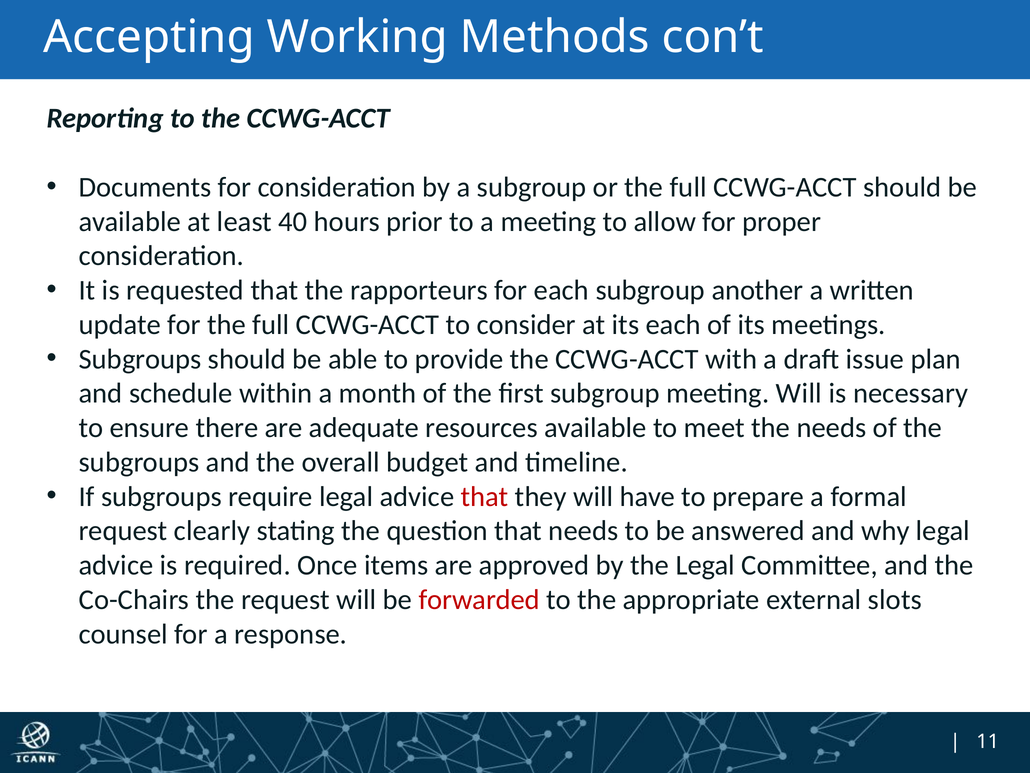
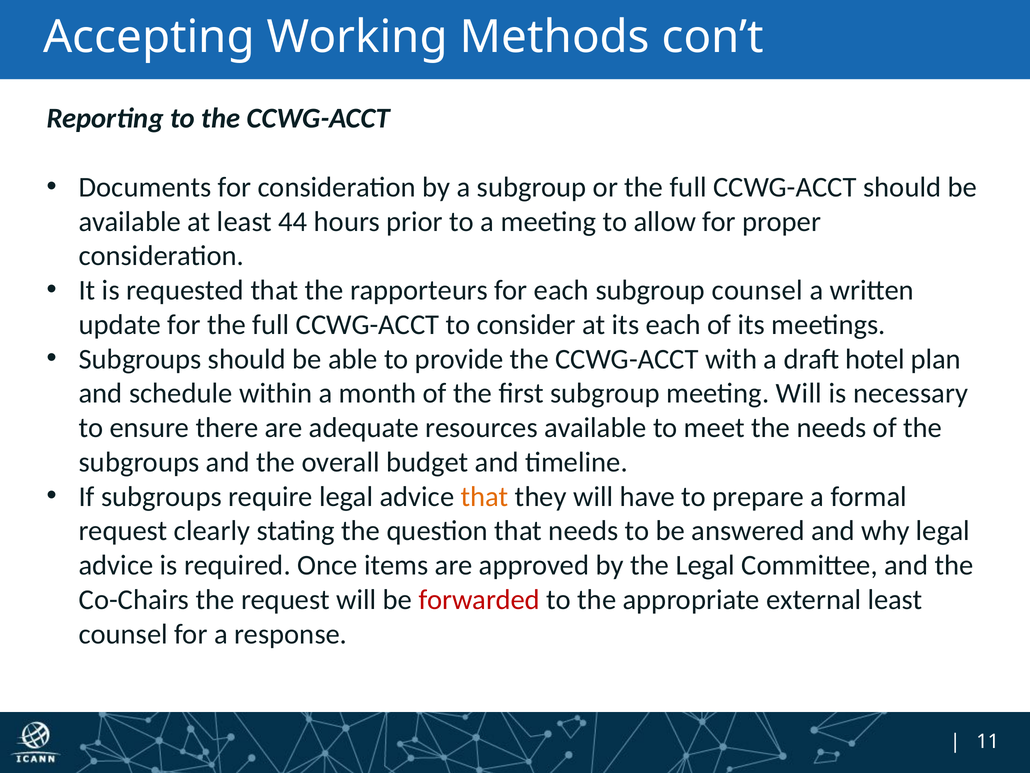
40: 40 -> 44 (293, 221)
subgroup another: another -> counsel (757, 290)
issue: issue -> hotel (875, 359)
that colour: red -> orange (485, 496)
external slots: slots -> least (895, 599)
